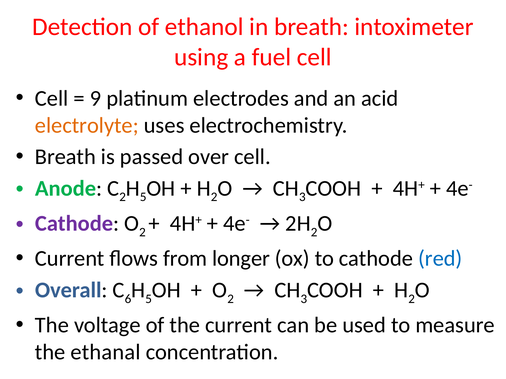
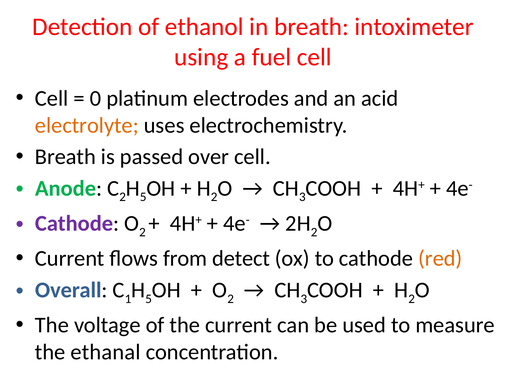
9: 9 -> 0 (96, 98)
longer: longer -> detect (241, 259)
red colour: blue -> orange (440, 259)
6: 6 -> 1 (128, 299)
